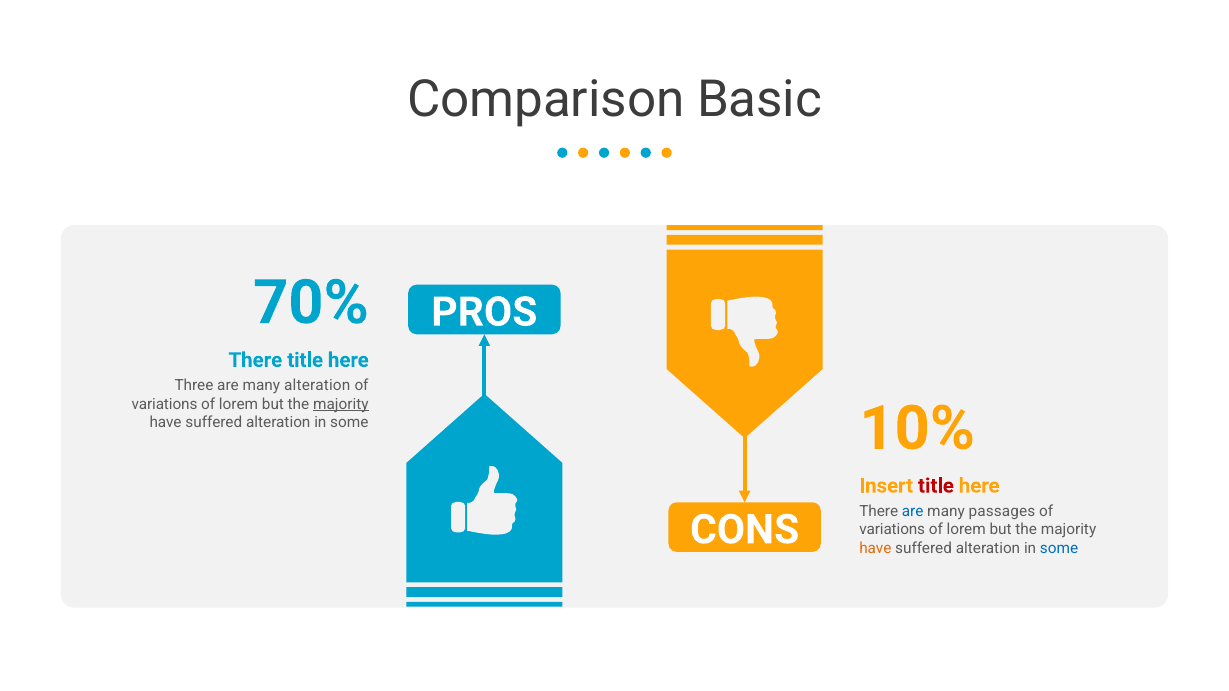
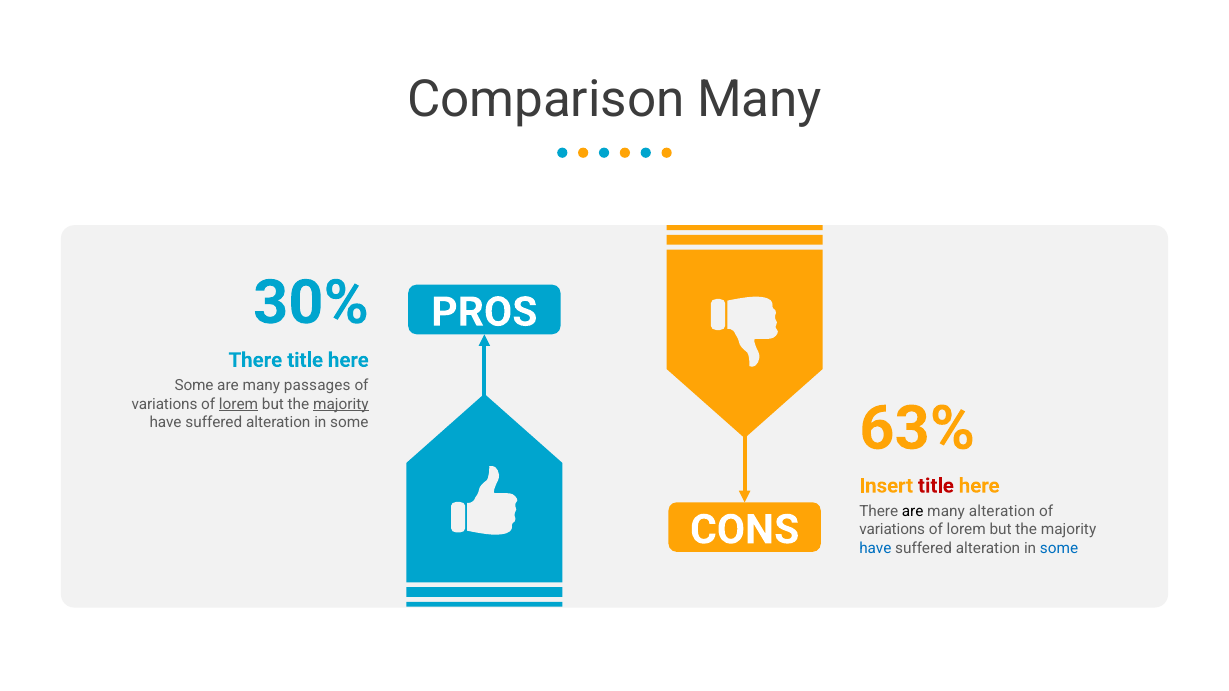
Comparison Basic: Basic -> Many (759, 99)
70%: 70% -> 30% (311, 303)
Three: Three -> Some (194, 386)
many alteration: alteration -> passages (317, 386)
lorem underline: none -> present (239, 404)
10%: 10% -> 63% (917, 429)
are colour: blue -> black (913, 512)
many passages: passages -> alteration (1002, 512)
have colour: orange -> blue (875, 549)
